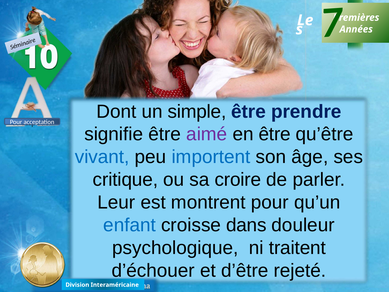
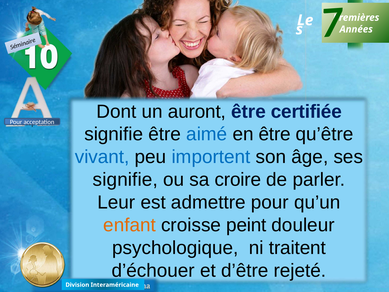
simple: simple -> auront (197, 111)
prendre: prendre -> certifiée (306, 111)
aimé colour: purple -> blue (207, 134)
critique: critique -> signifie (125, 180)
montrent: montrent -> admettre (208, 202)
enfant colour: blue -> orange (130, 225)
dans: dans -> peint (246, 225)
